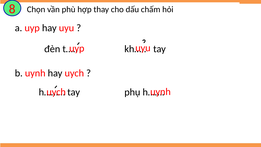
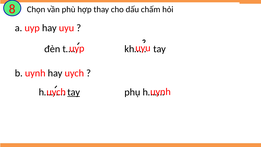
tay underline: none -> present (74, 92)
